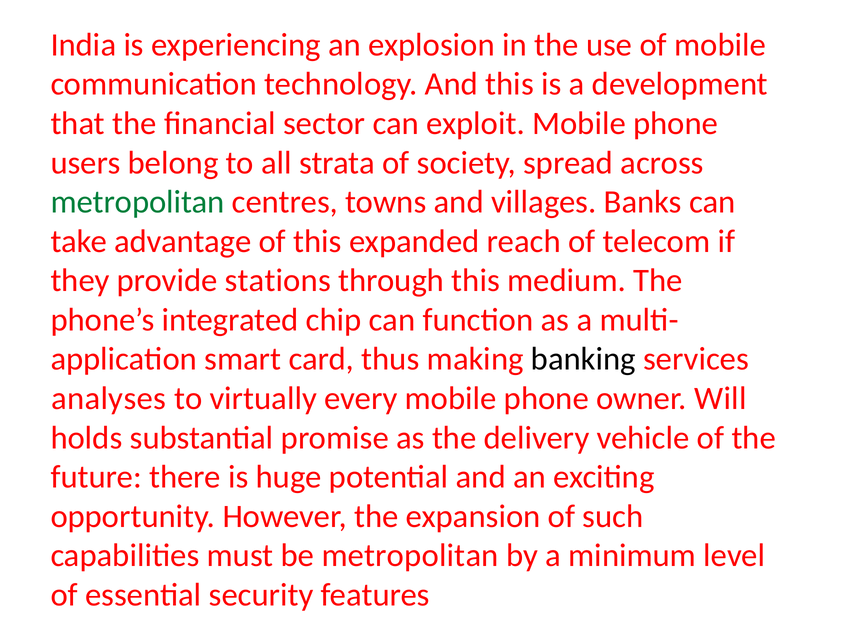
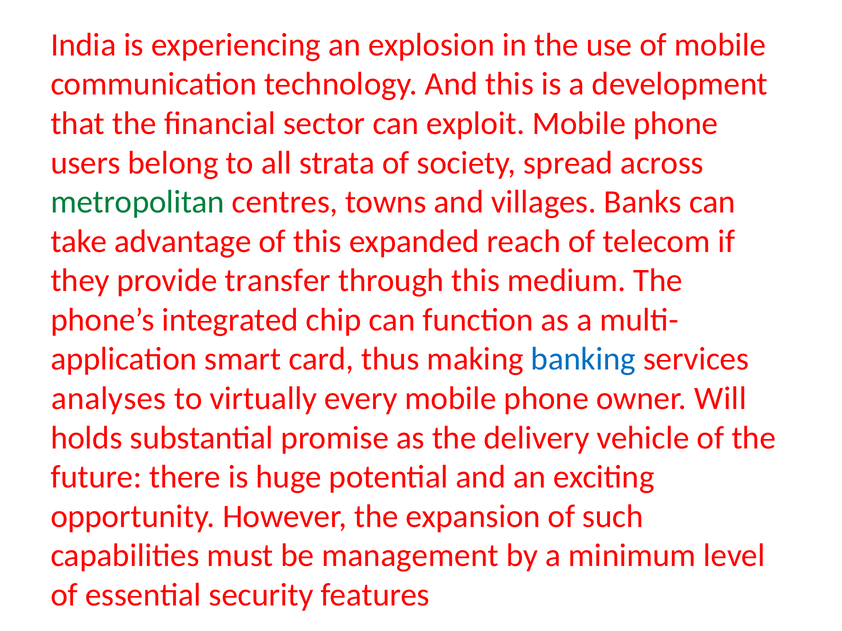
stations: stations -> transfer (278, 281)
banking colour: black -> blue (583, 359)
be metropolitan: metropolitan -> management (410, 556)
